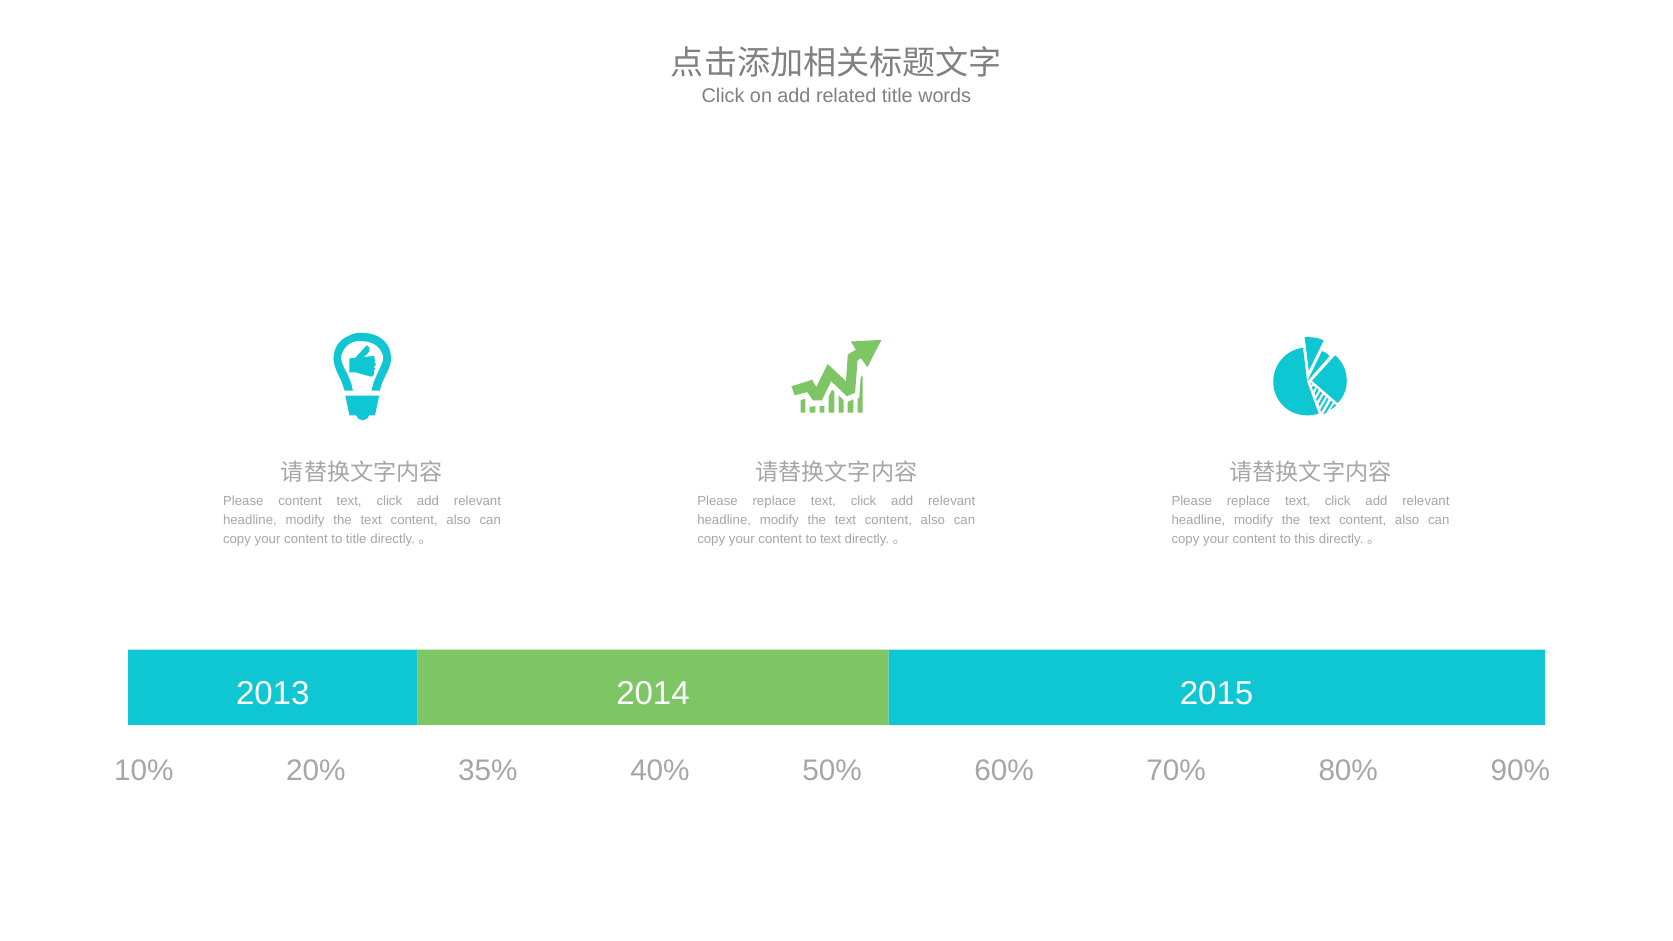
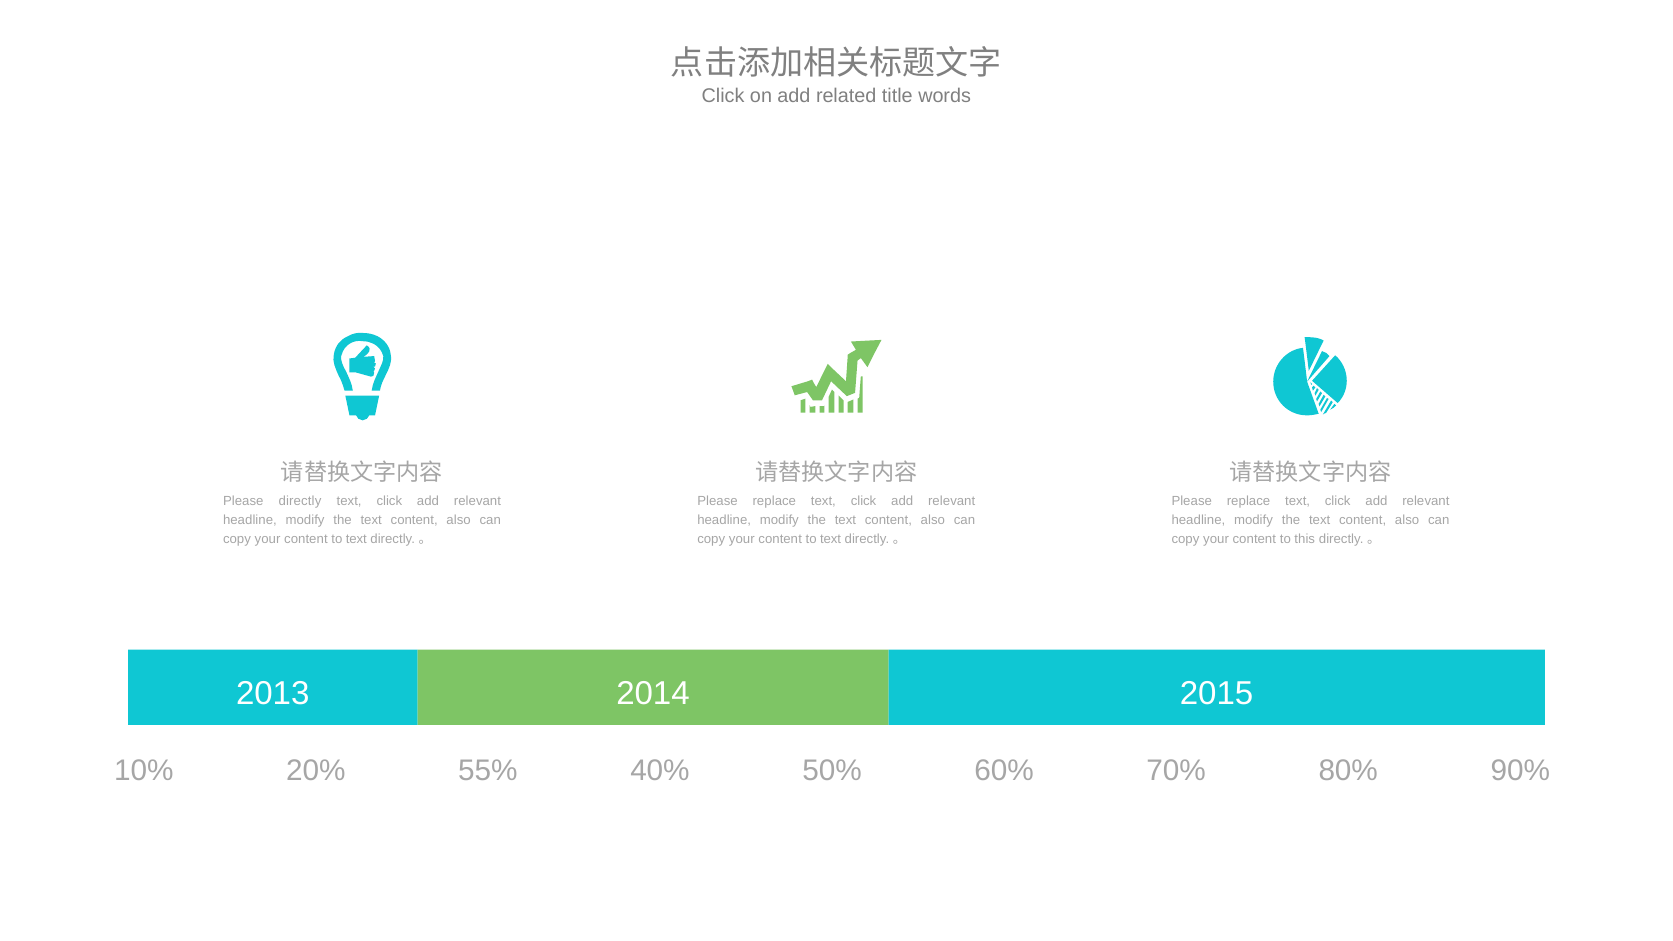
Please content: content -> directly (300, 501)
title: title -> text (356, 539)
35%: 35% -> 55% (488, 771)
